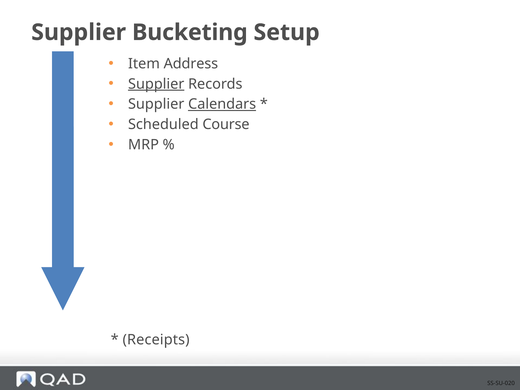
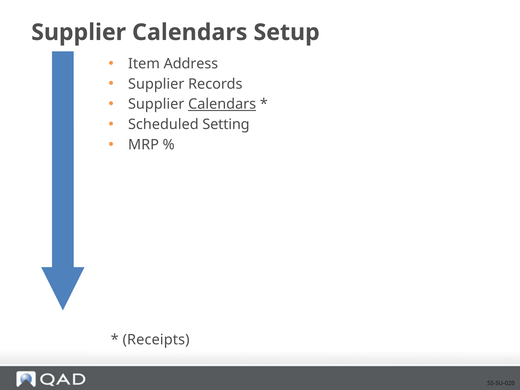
Bucketing: Bucketing -> Calendars (190, 32)
Supplier underline: present -> none (156, 84)
Course: Course -> Setting (226, 124)
